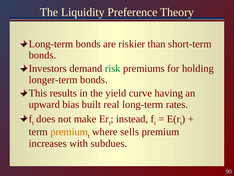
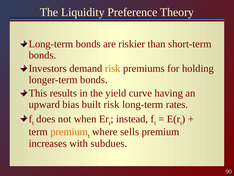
risk colour: green -> orange (113, 68)
built real: real -> risk (112, 104)
make: make -> when (85, 119)
